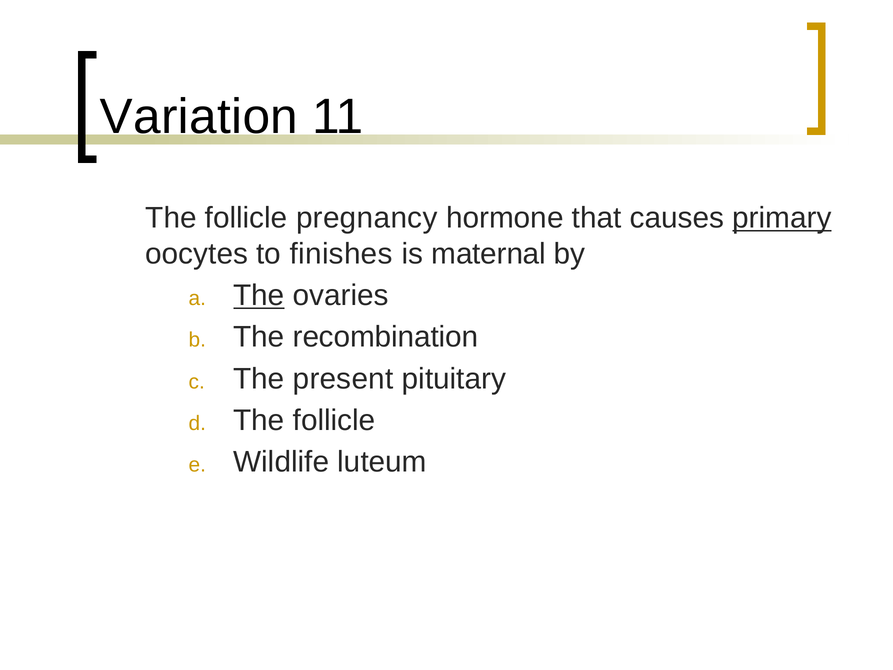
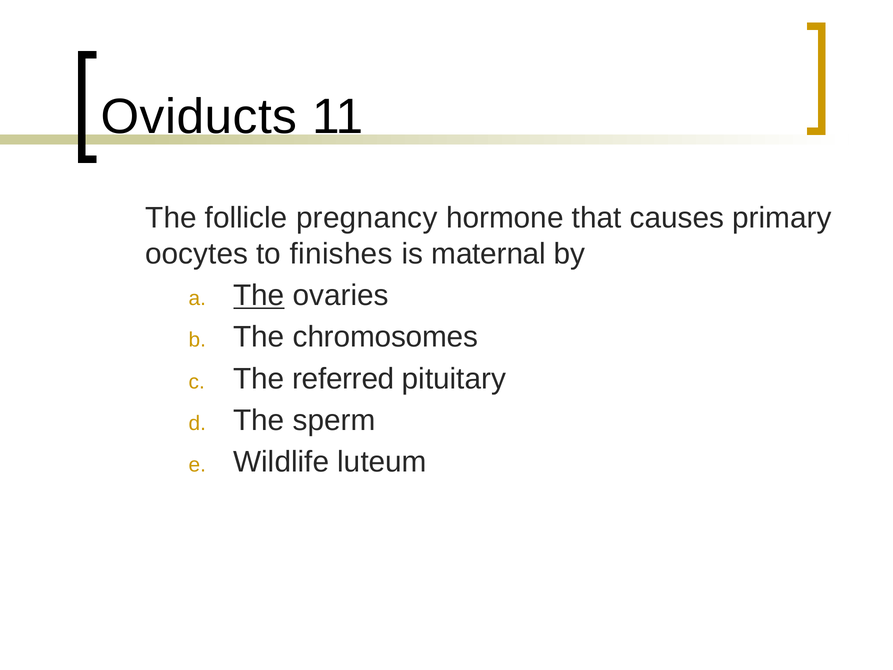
Variation: Variation -> Oviducts (199, 117)
primary underline: present -> none (782, 218)
recombination: recombination -> chromosomes (385, 337)
present: present -> referred (343, 379)
follicle: follicle -> sperm (334, 420)
